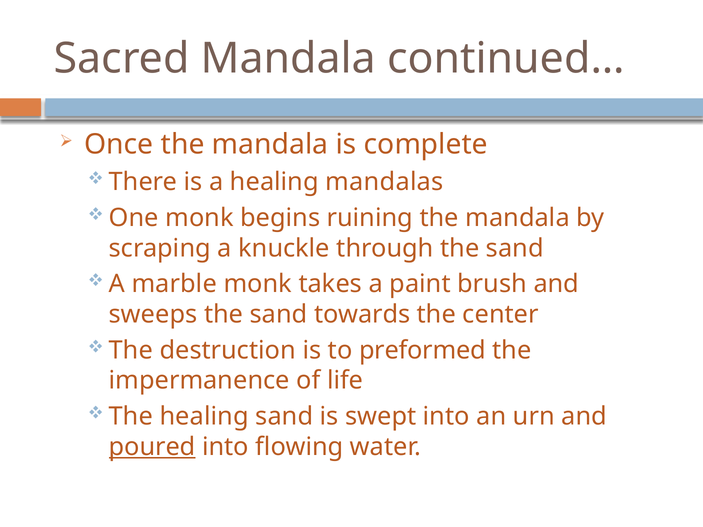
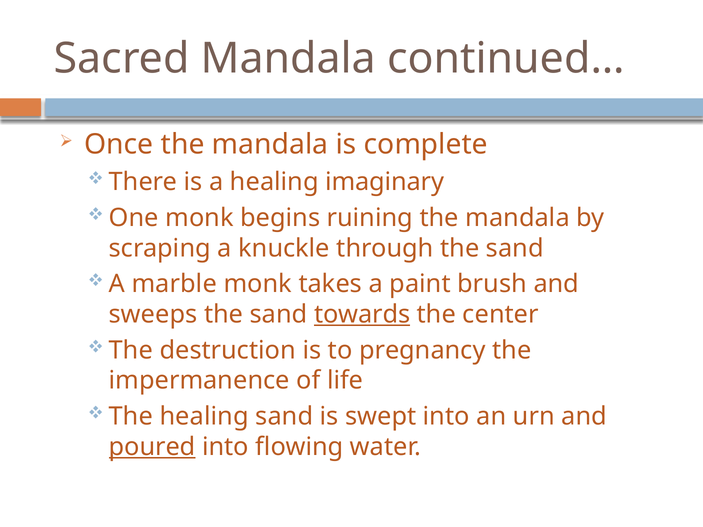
mandalas: mandalas -> imaginary (385, 182)
towards underline: none -> present (362, 315)
preformed: preformed -> pregnancy (422, 350)
